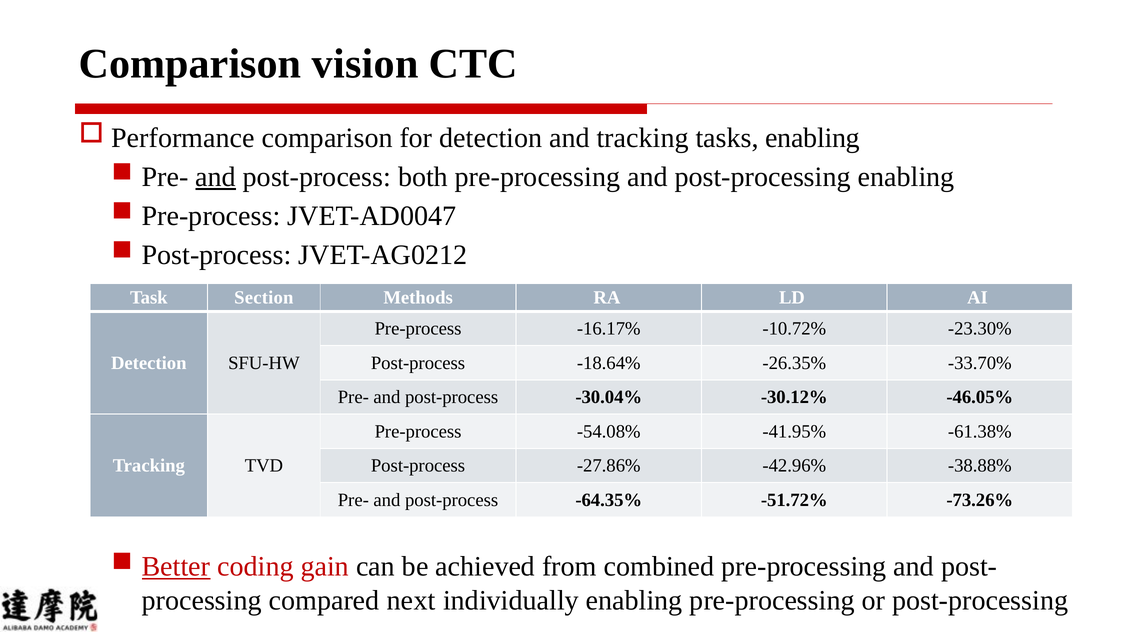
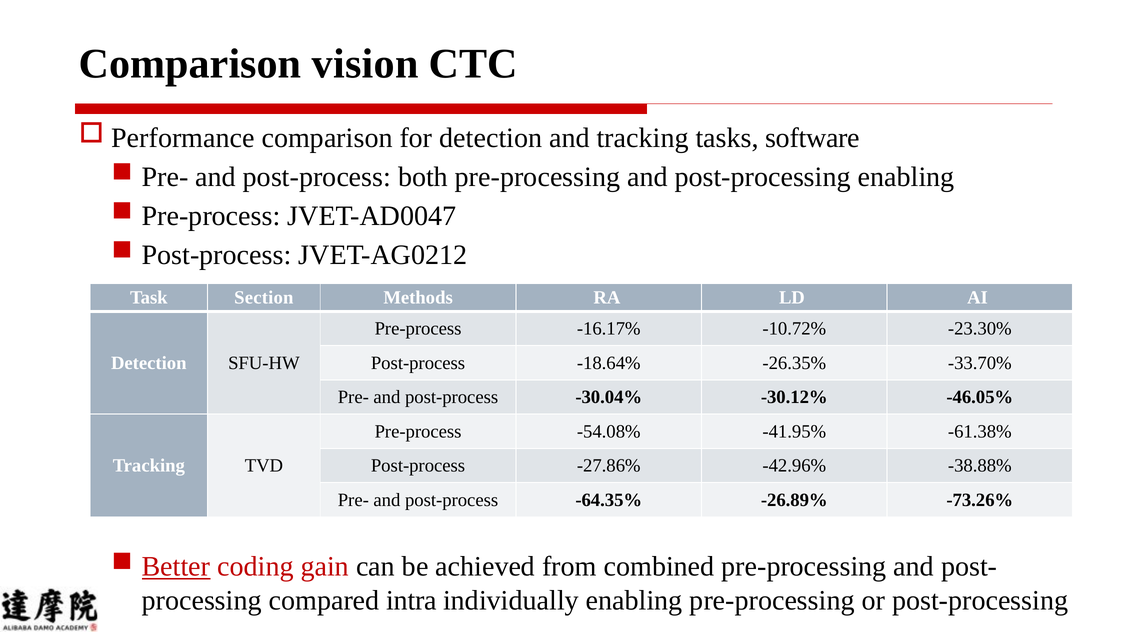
tasks enabling: enabling -> software (813, 138)
and underline: present -> none (216, 177)
-51.72%: -51.72% -> -26.89% (794, 500)
next: next -> intra (411, 600)
